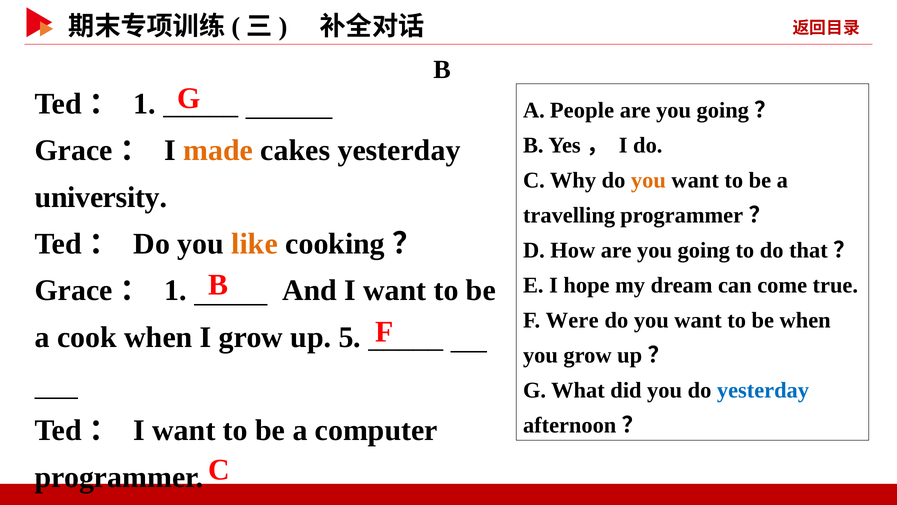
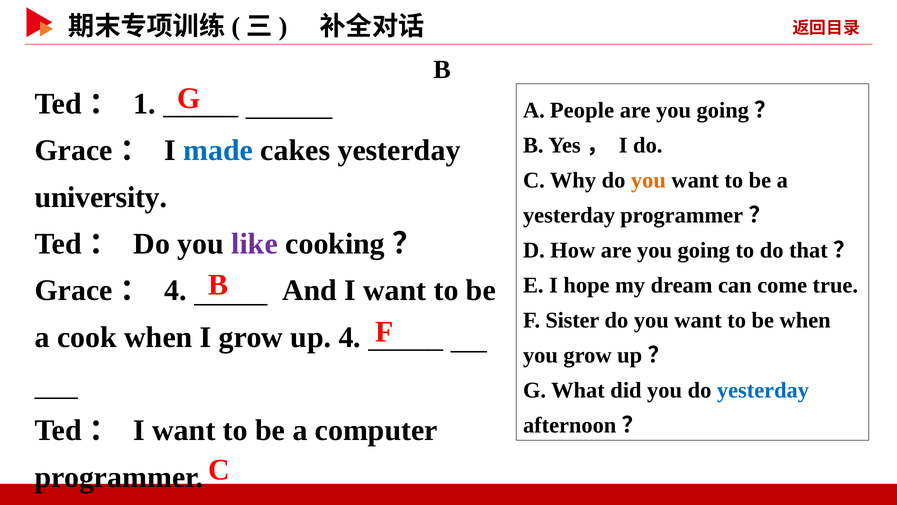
made colour: orange -> blue (218, 150)
travelling: travelling -> yesterday (569, 215)
like colour: orange -> purple (255, 244)
1: 1 -> 4 (176, 290)
Were: Were -> Sister (572, 320)
up 5: 5 -> 4 (350, 337)
